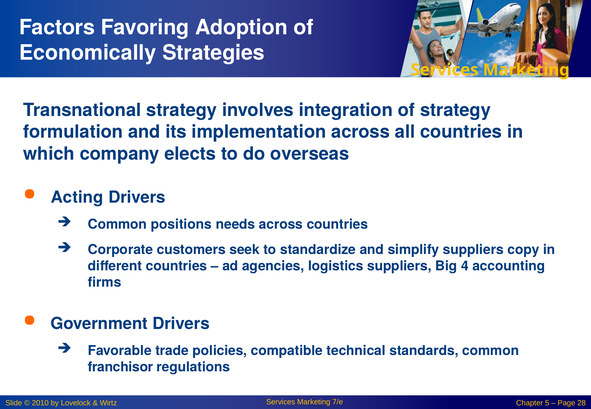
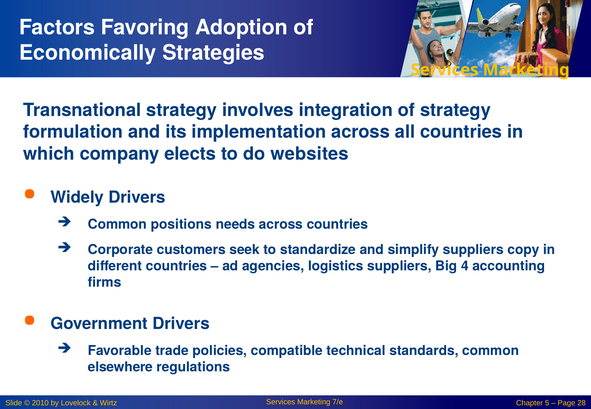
overseas: overseas -> websites (310, 154)
Acting: Acting -> Widely (77, 197)
franchisor: franchisor -> elsewhere (120, 367)
